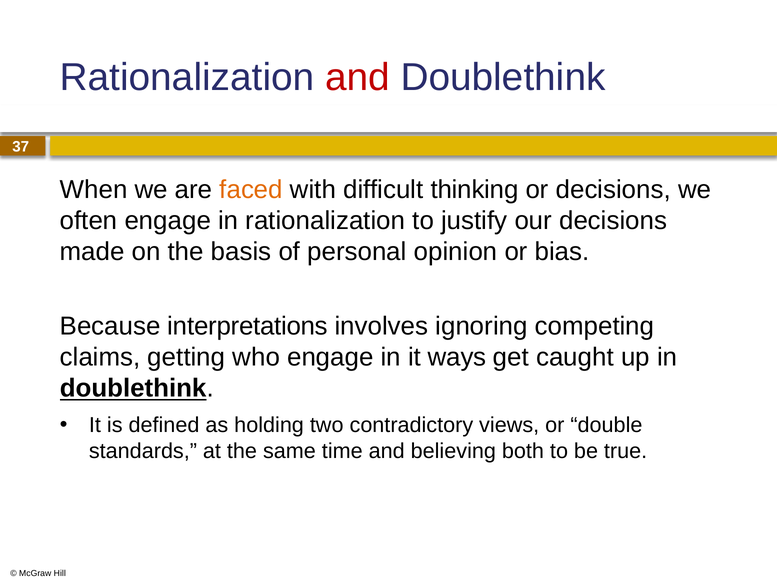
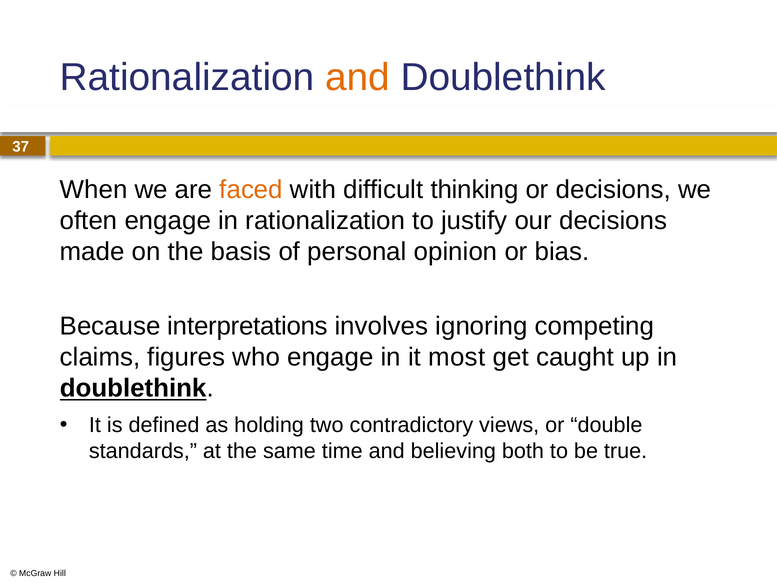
and colour: red -> orange (358, 77)
getting: getting -> figures (186, 357)
ways: ways -> most (457, 357)
